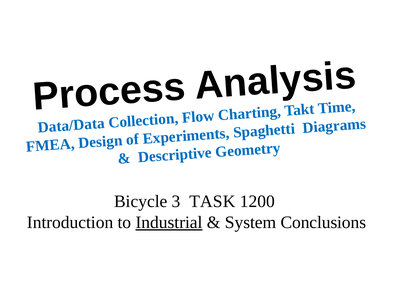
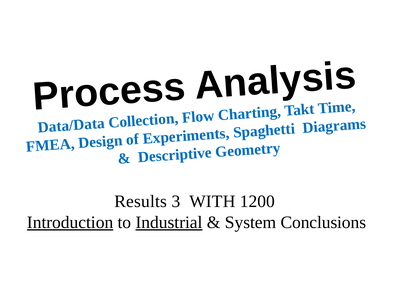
Bicycle: Bicycle -> Results (141, 202)
TASK: TASK -> WITH (212, 202)
Introduction underline: none -> present (70, 223)
